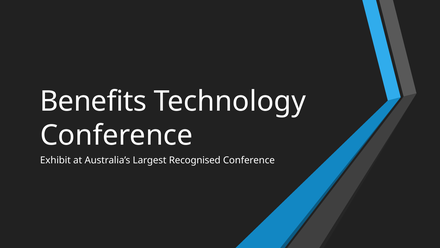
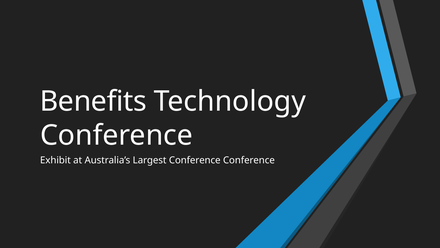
Largest Recognised: Recognised -> Conference (195, 160)
